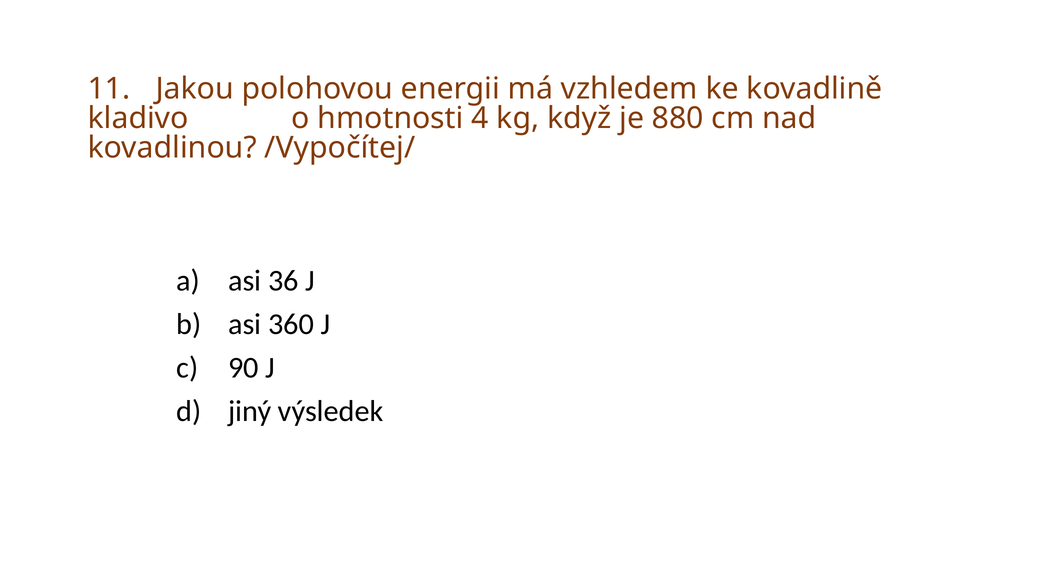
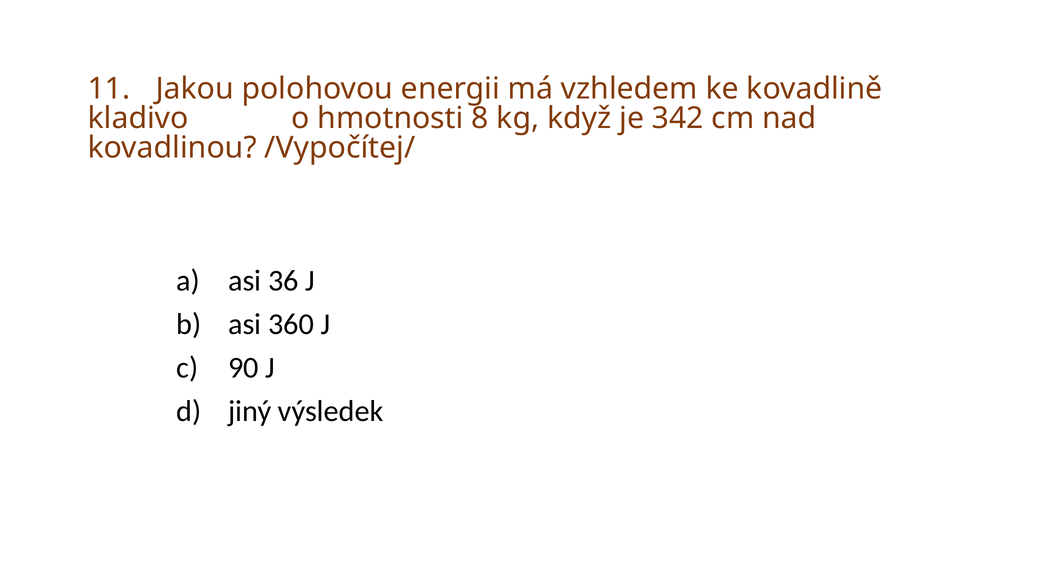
4: 4 -> 8 (480, 118)
880: 880 -> 342 (678, 118)
